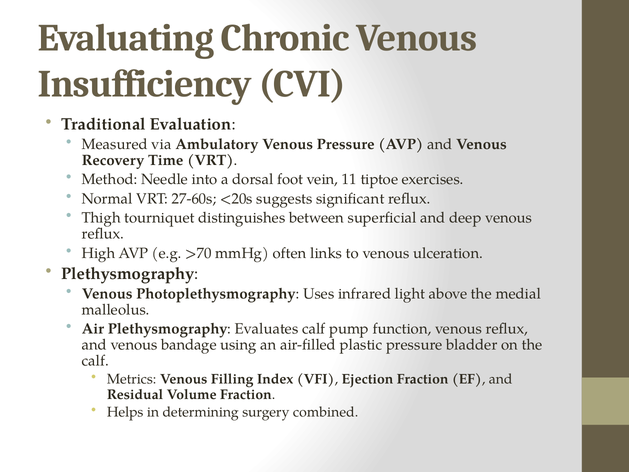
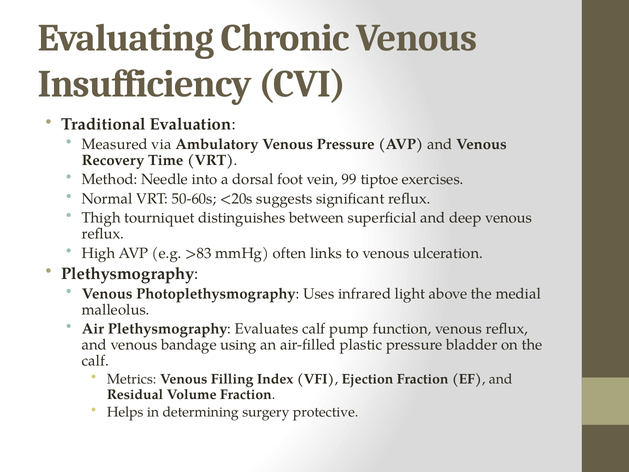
11: 11 -> 99 (349, 179)
27-60s: 27-60s -> 50-60s (194, 199)
>70: >70 -> >83 (198, 253)
combined: combined -> protective (326, 412)
